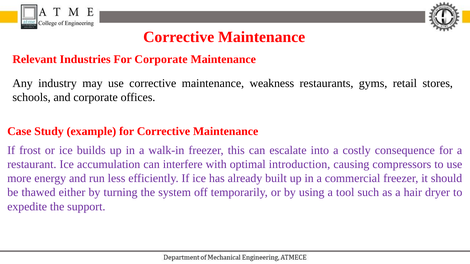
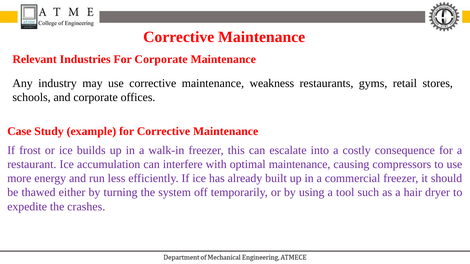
optimal introduction: introduction -> maintenance (300, 164)
support: support -> crashes (86, 207)
